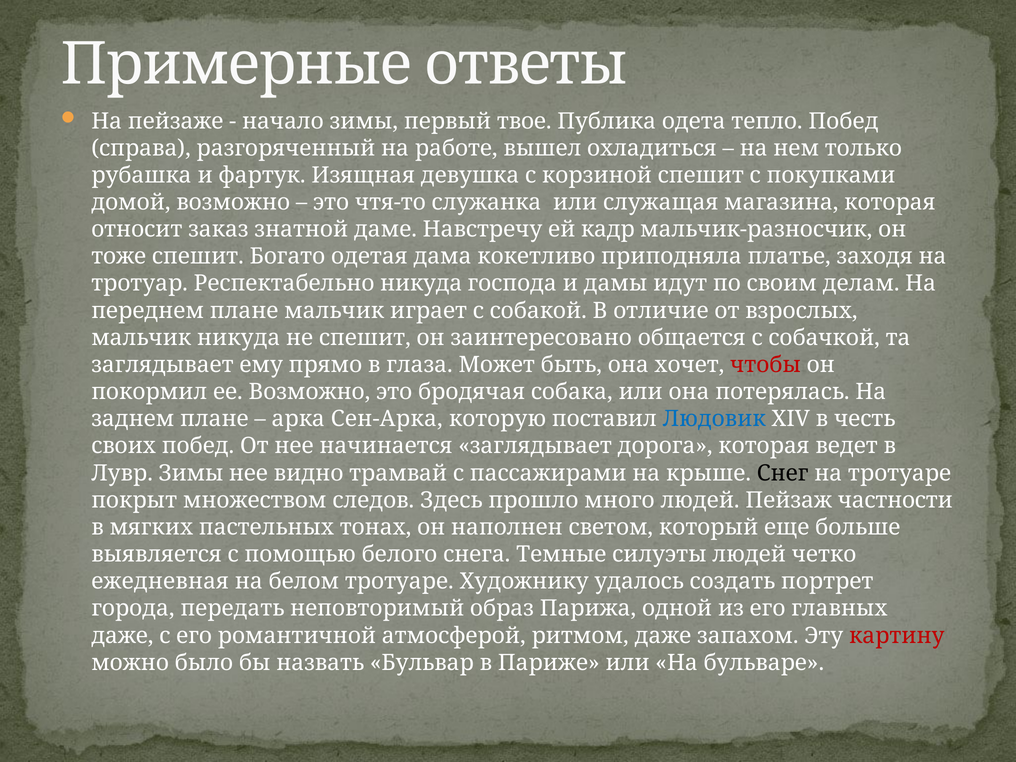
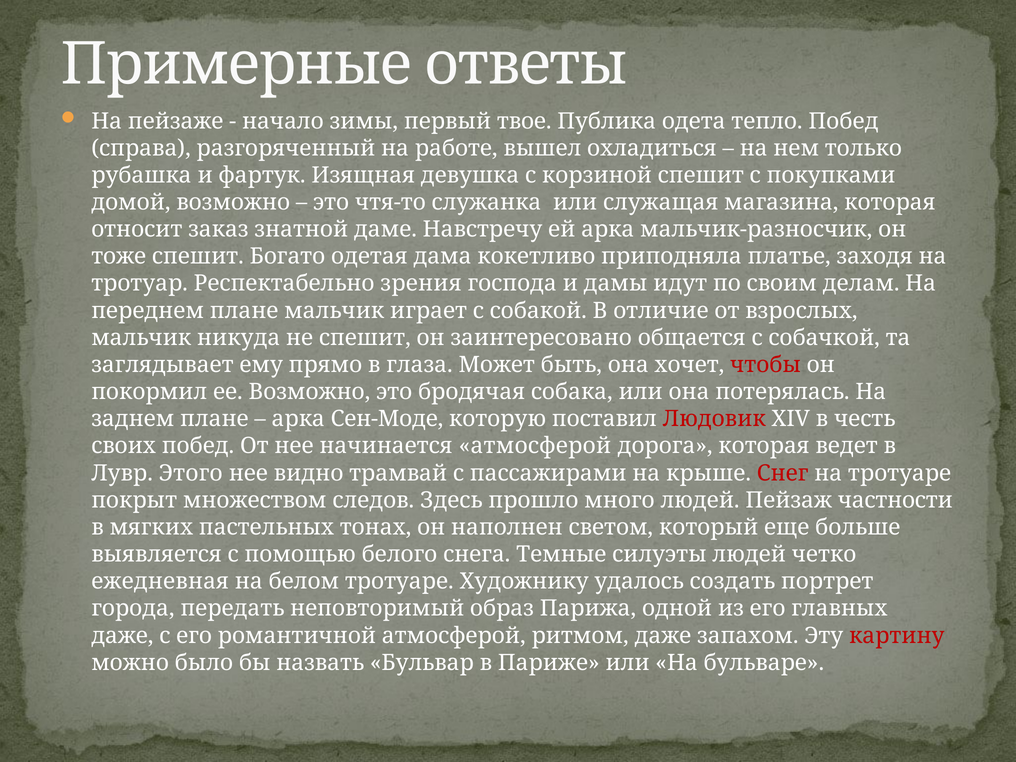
ей кадр: кадр -> арка (608, 229)
Респектабельно никуда: никуда -> зрения (421, 284)
Сен-Арка: Сен-Арка -> Сен-Моде (387, 419)
Людовик colour: blue -> red (714, 419)
начинается заглядывает: заглядывает -> атмосферой (535, 446)
Лувр Зимы: Зимы -> Этого (191, 473)
Снег colour: black -> red (783, 473)
